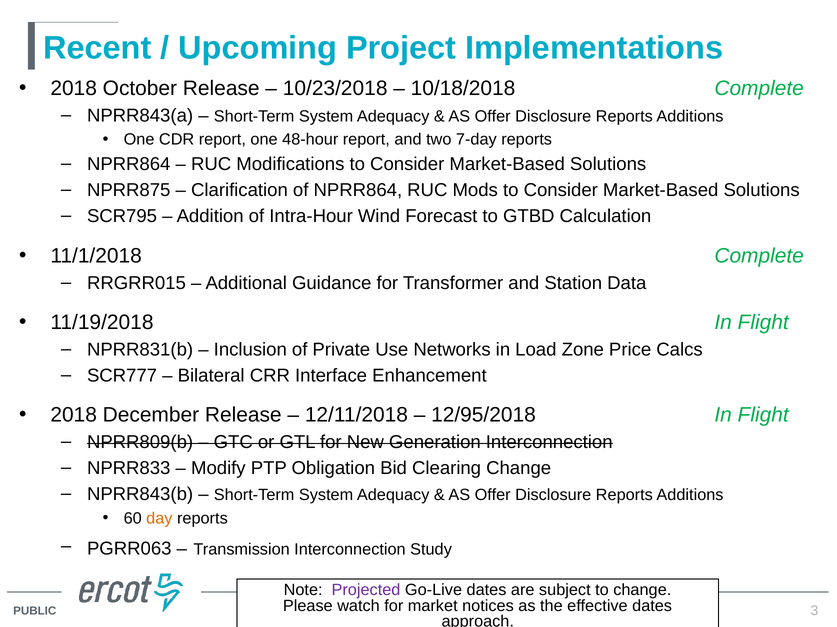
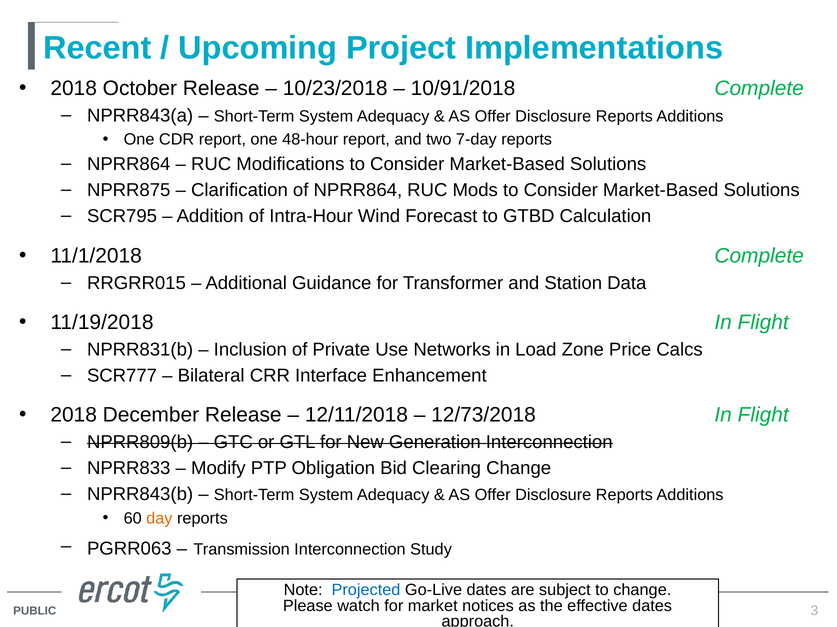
10/18/2018: 10/18/2018 -> 10/91/2018 (463, 88)
12/95/2018: 12/95/2018 -> 12/73/2018 (483, 415)
Projected colour: purple -> blue (366, 591)
